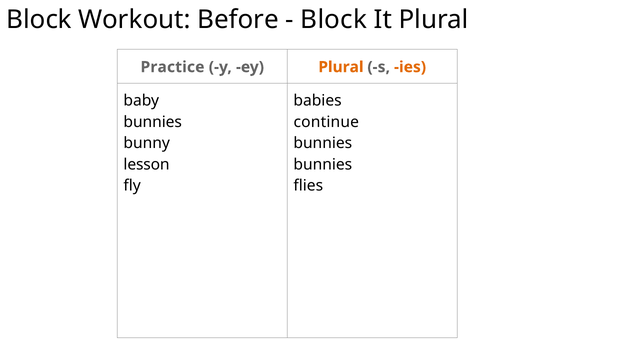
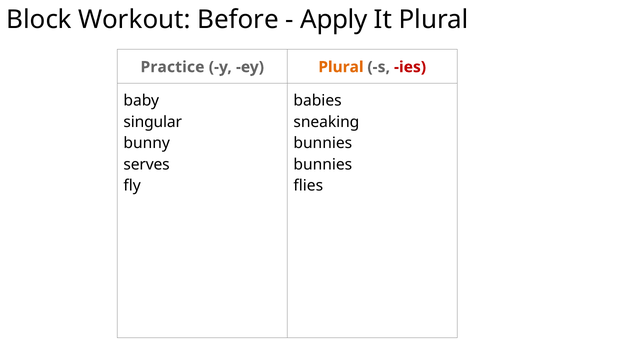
Block: Block -> Apply (334, 20)
ies colour: orange -> red (410, 67)
bunnies: bunnies -> singular (153, 122)
continue: continue -> sneaking (326, 122)
lesson: lesson -> serves (147, 164)
